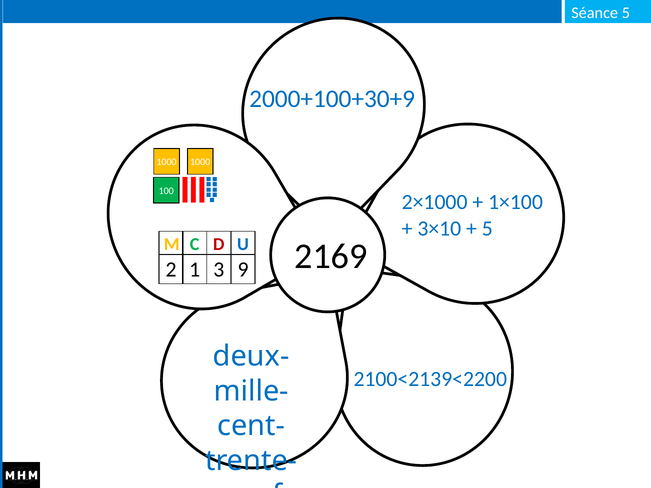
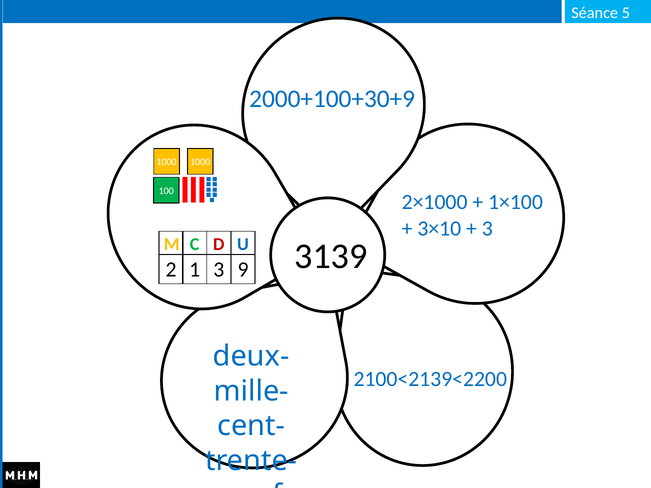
5: 5 -> 3 (487, 228)
2169: 2169 -> 3139 (331, 256)
